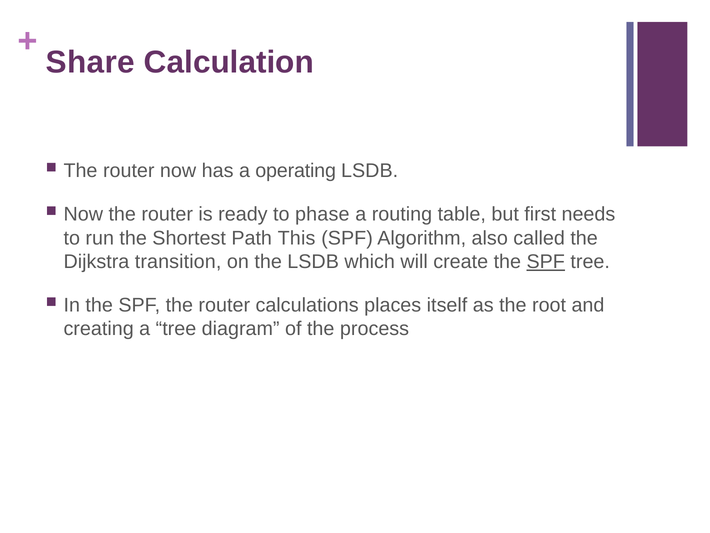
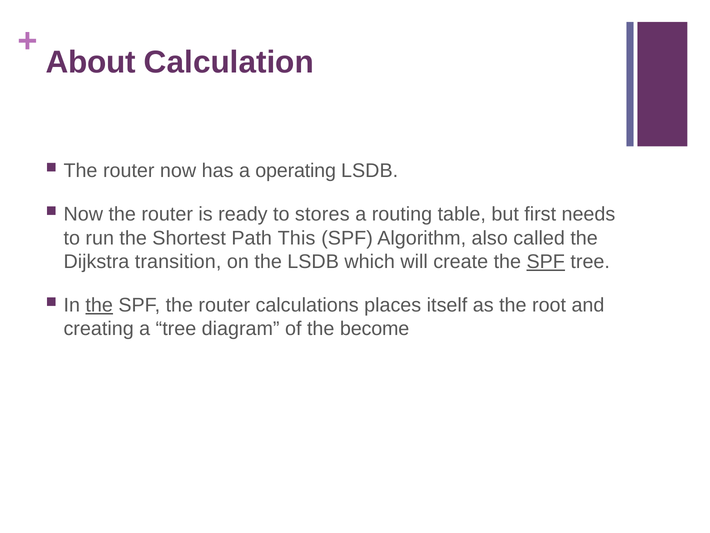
Share: Share -> About (91, 62)
phase: phase -> stores (322, 214)
the underline: none -> present (99, 305)
process: process -> become (375, 329)
